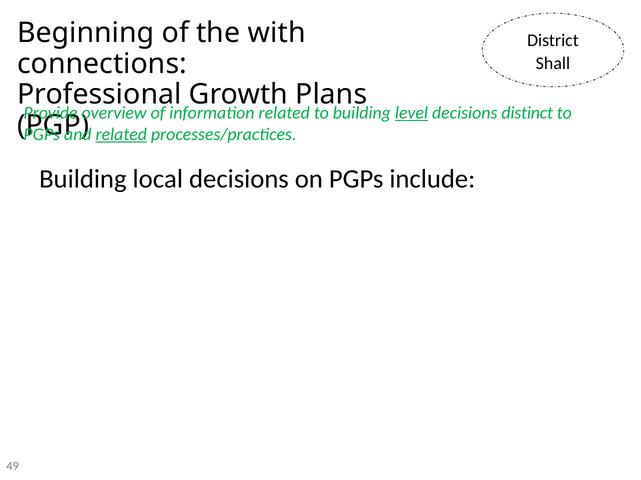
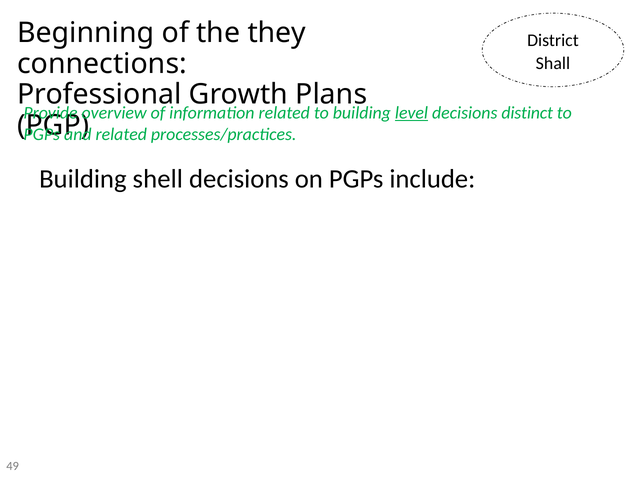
with: with -> they (277, 33)
related underline: present -> none (121, 135)
local: local -> shell (158, 179)
